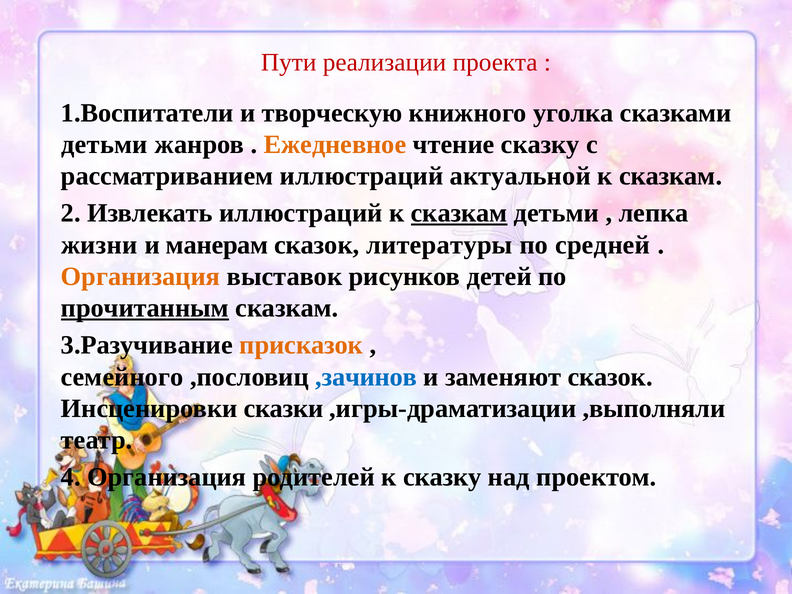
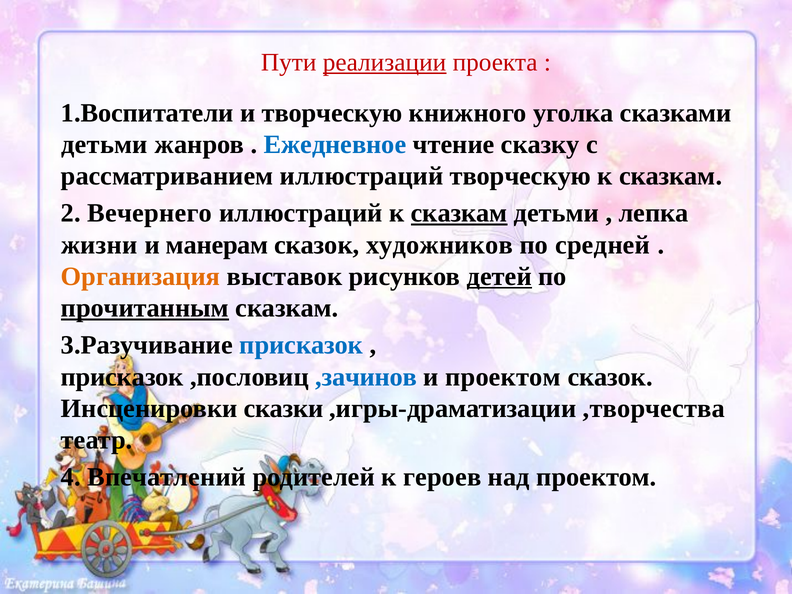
реализации underline: none -> present (385, 62)
Ежедневное colour: orange -> blue (335, 145)
иллюстраций актуальной: актуальной -> творческую (520, 176)
Извлекать: Извлекать -> Вечернего (150, 213)
литературы: литературы -> художников (439, 245)
детей underline: none -> present (499, 276)
присказок colour: orange -> blue (301, 345)
семейного: семейного -> присказок (122, 377)
и заменяют: заменяют -> проектом (503, 377)
,выполняли: ,выполняли -> ,творчества (654, 408)
4 Организация: Организация -> Впечатлений (167, 477)
к сказку: сказку -> героев (442, 477)
